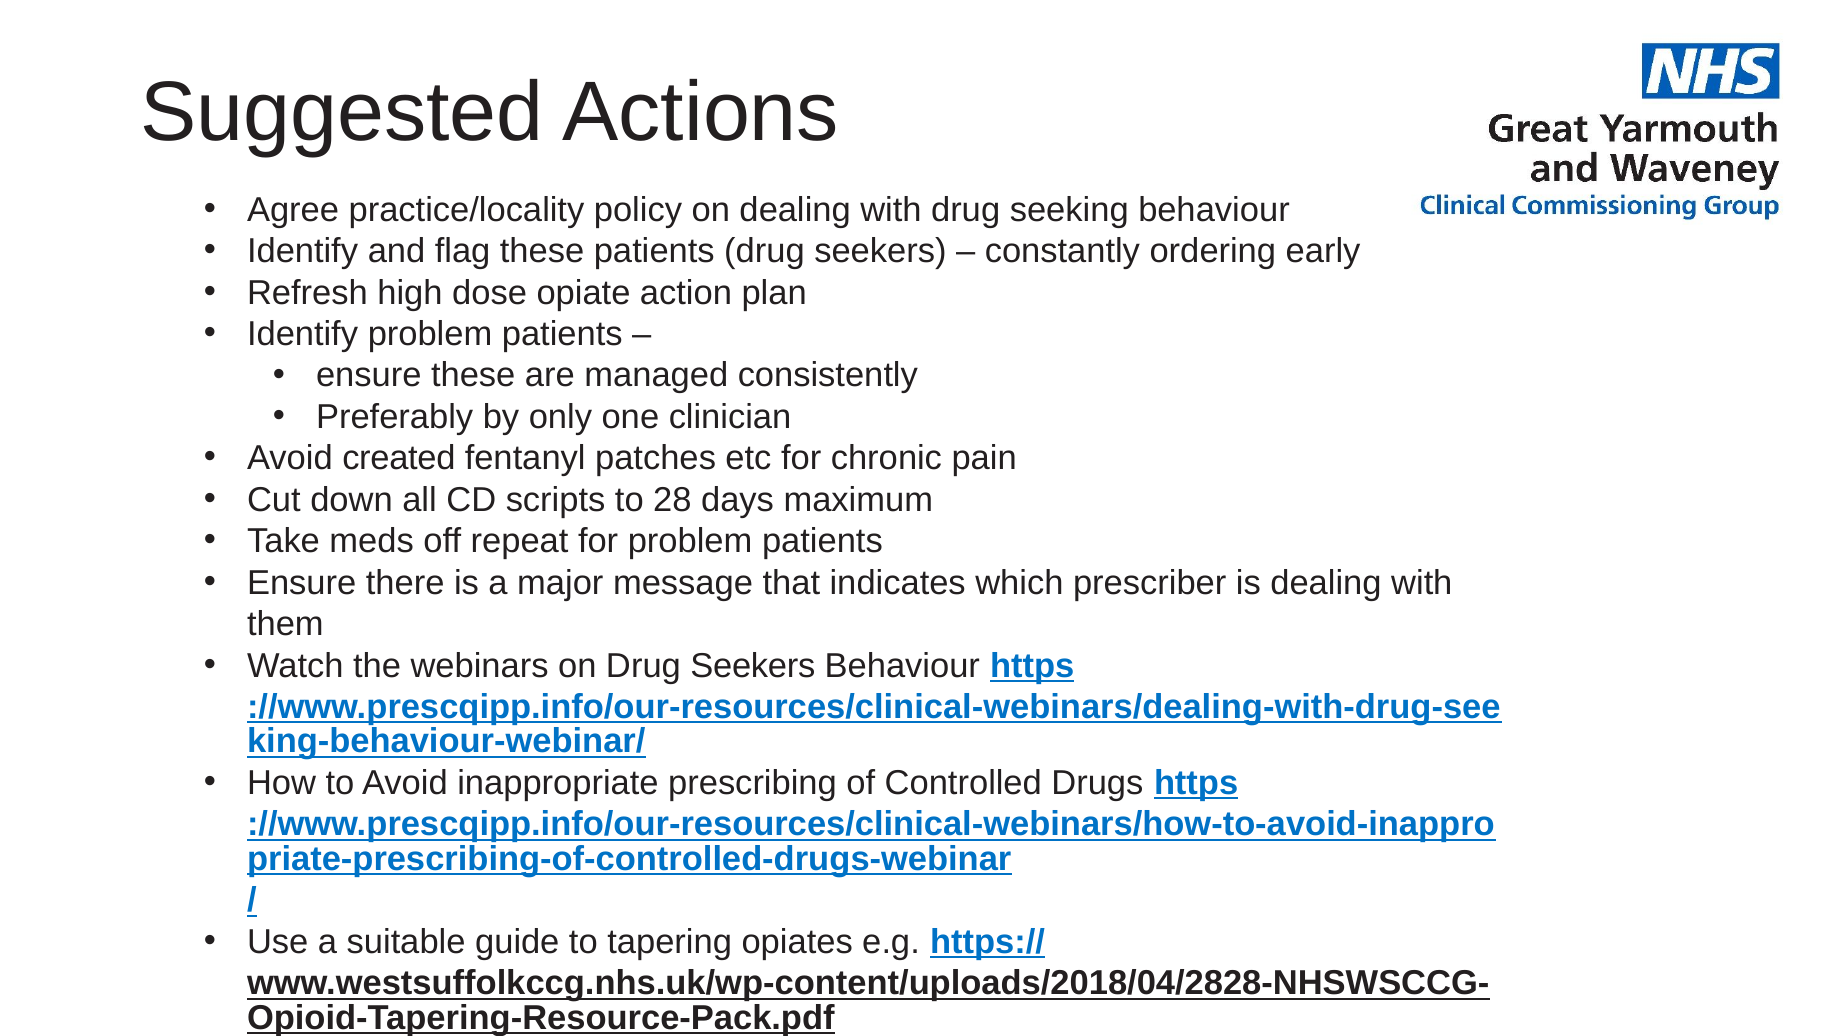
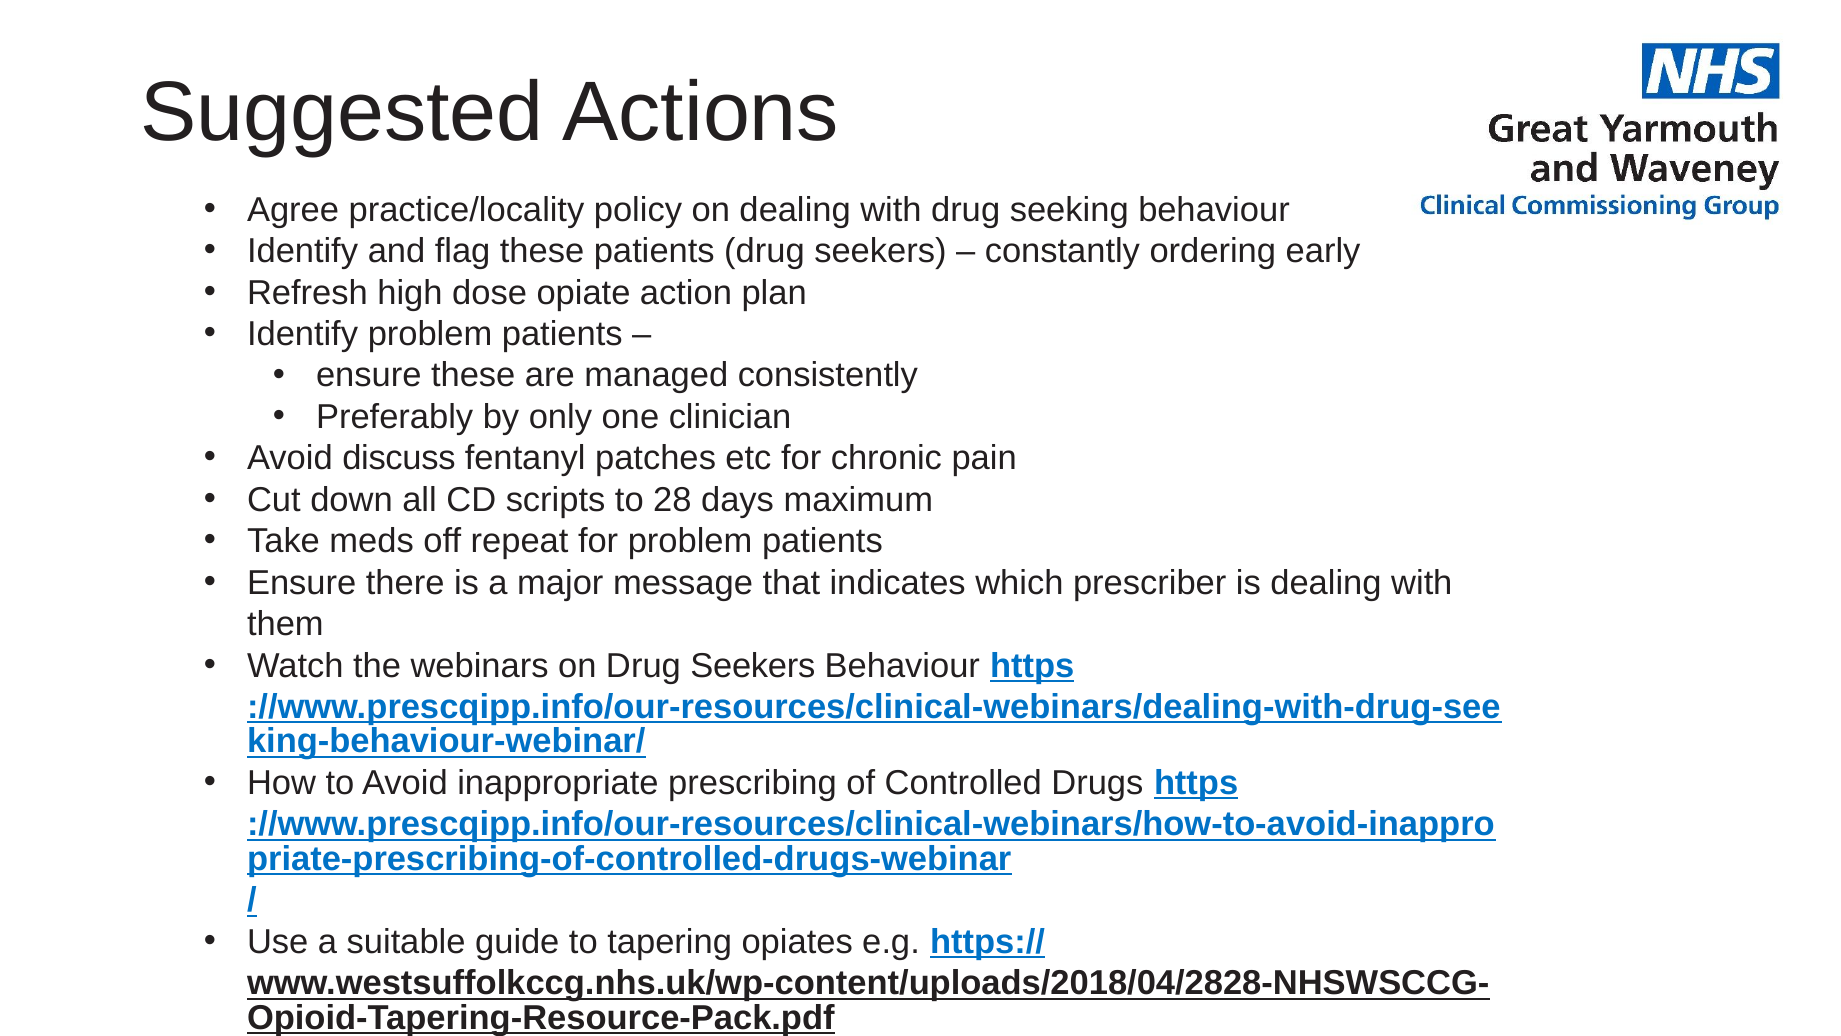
created: created -> discuss (399, 458)
